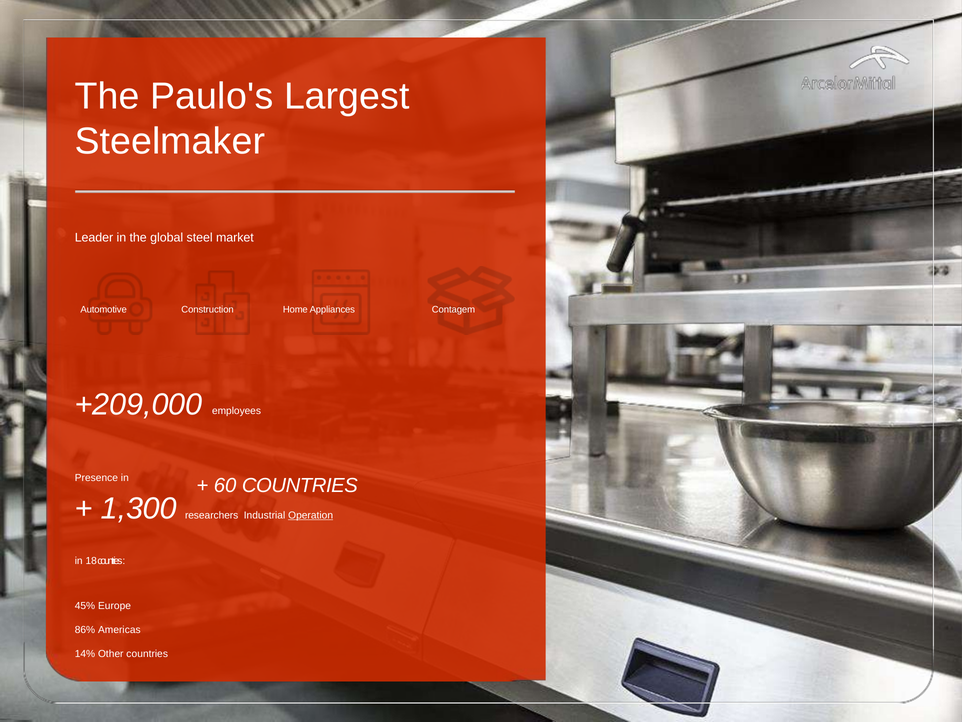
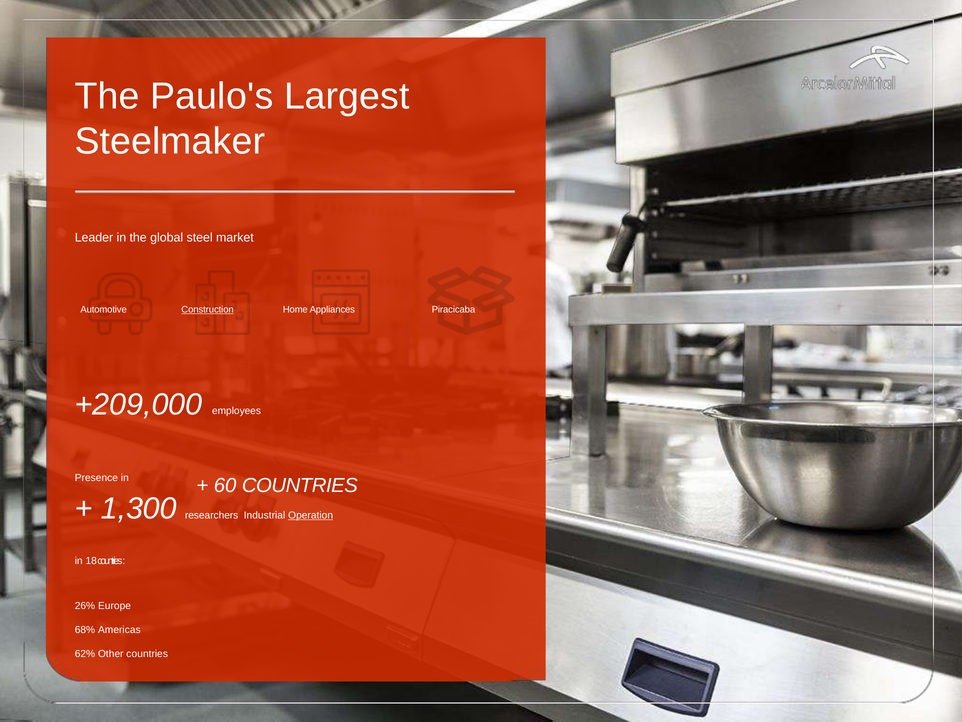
Construction underline: none -> present (208, 309)
Contagem: Contagem -> Piracicaba (453, 309)
45%: 45% -> 26% (85, 605)
86%: 86% -> 68% (85, 629)
14%: 14% -> 62% (85, 653)
